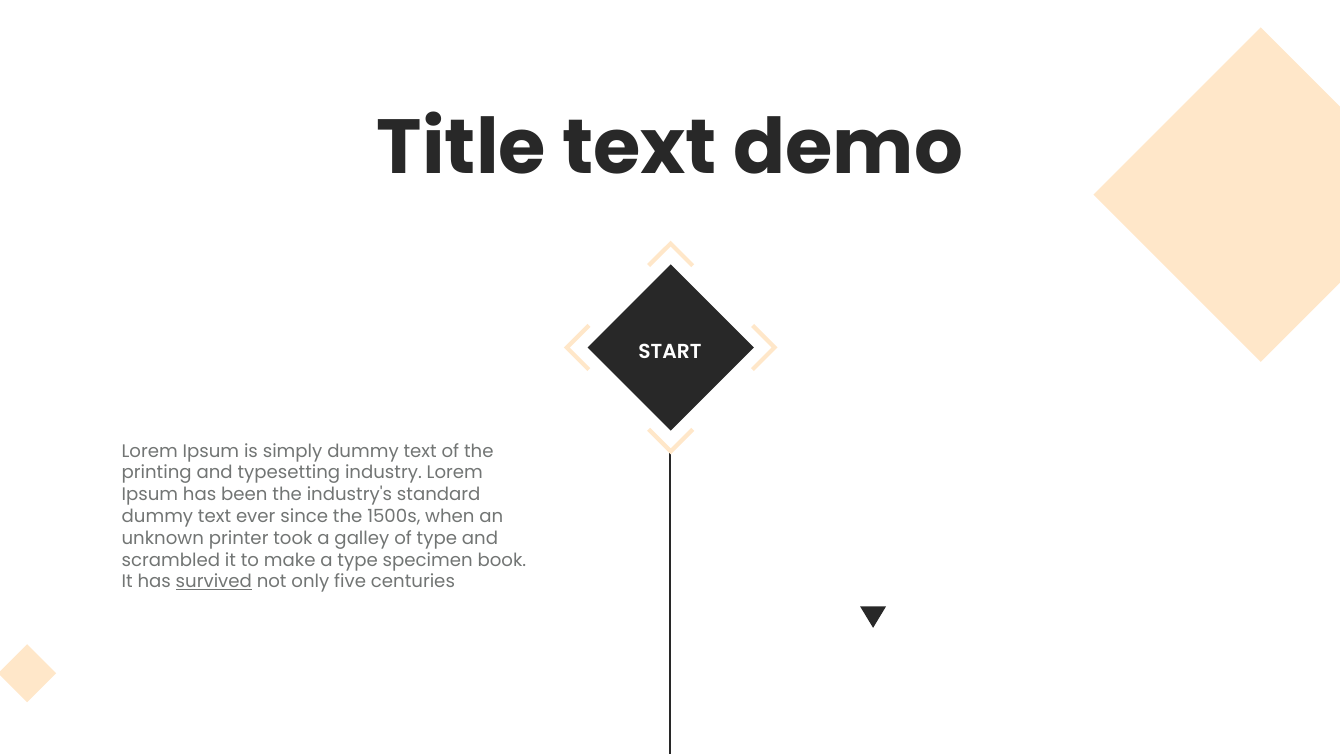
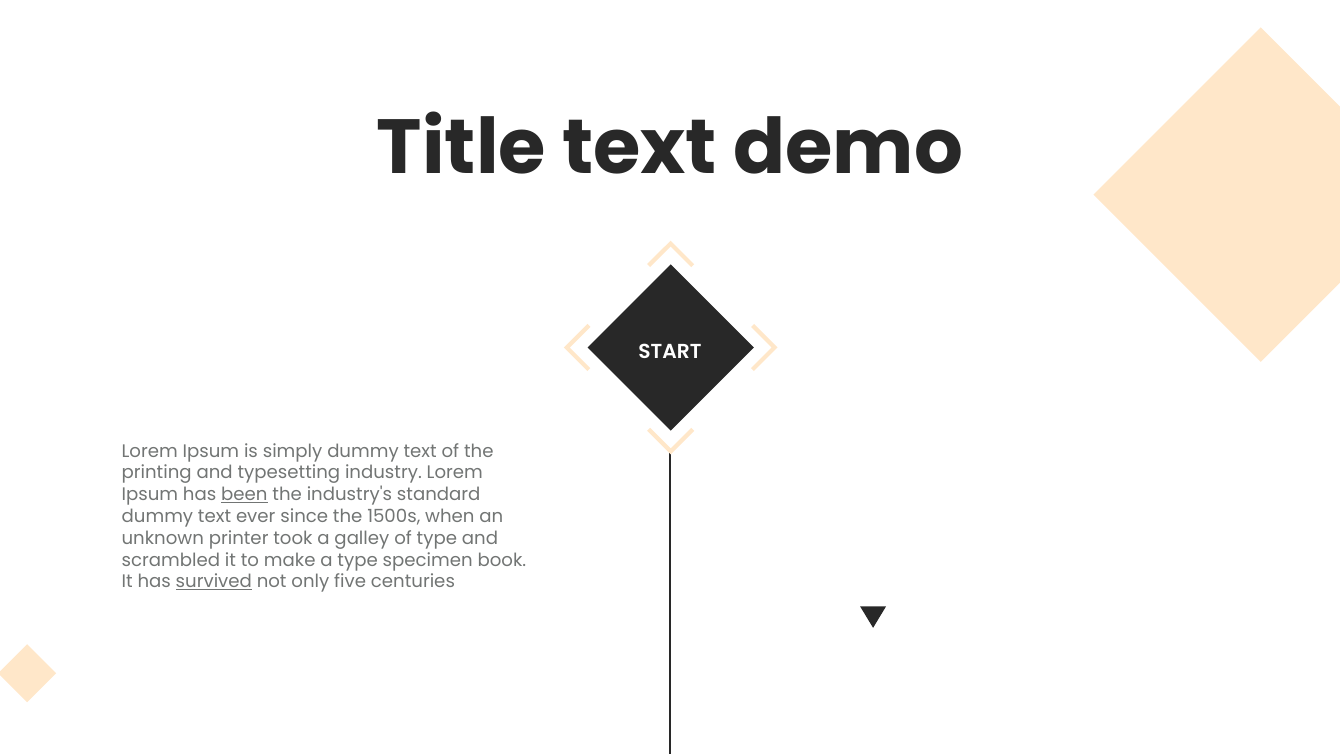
been underline: none -> present (244, 495)
